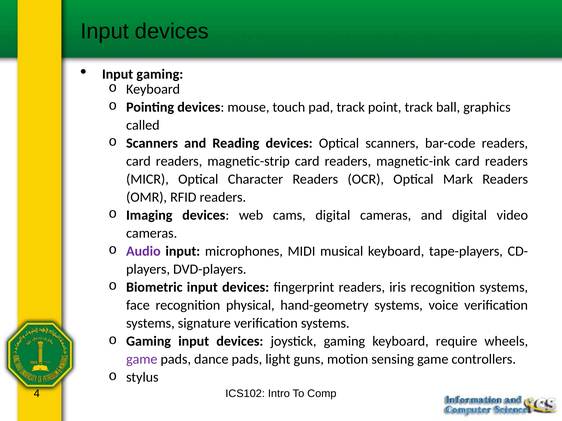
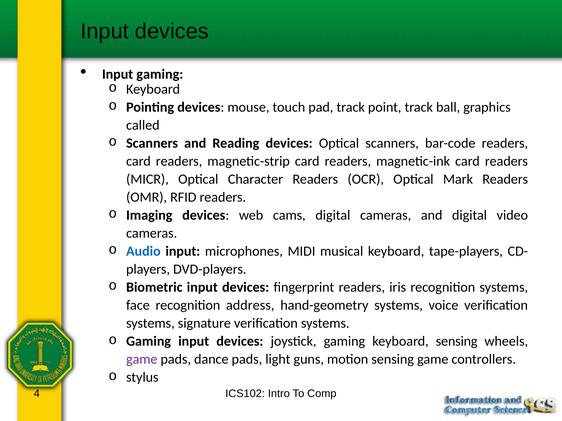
Audio colour: purple -> blue (143, 252)
physical: physical -> address (250, 306)
keyboard require: require -> sensing (457, 342)
